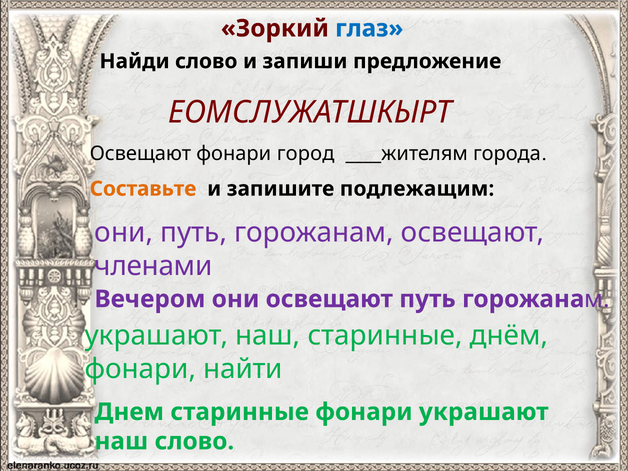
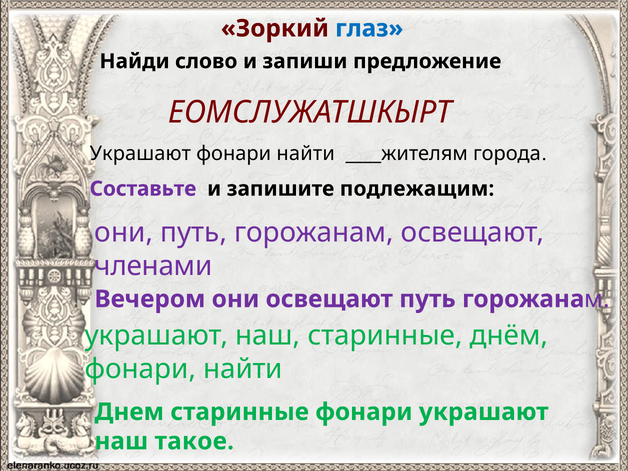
Освещают: Освещают -> Украшают (140, 154)
город: город -> найти (306, 154)
Составьте colour: orange -> purple (143, 189)
наш слово: слово -> такое (194, 441)
